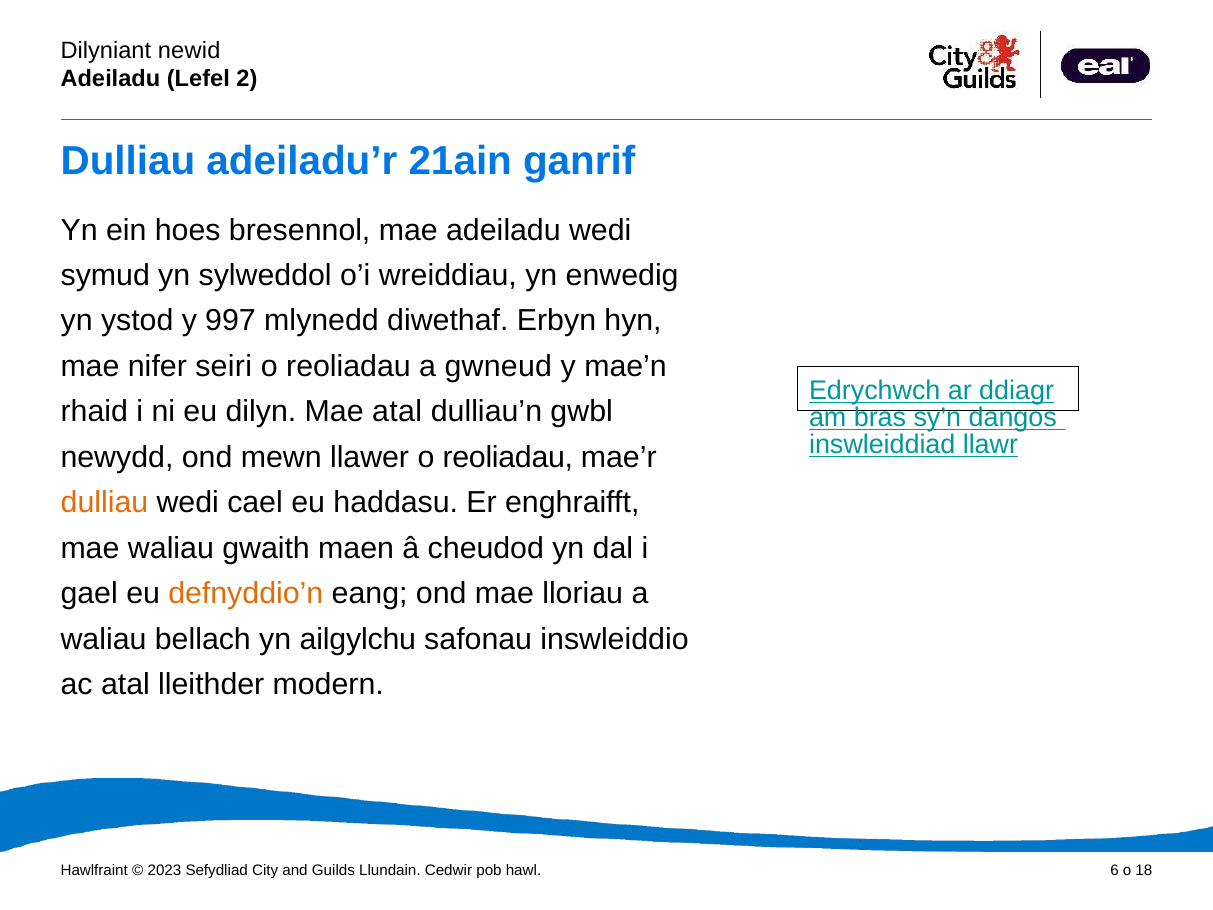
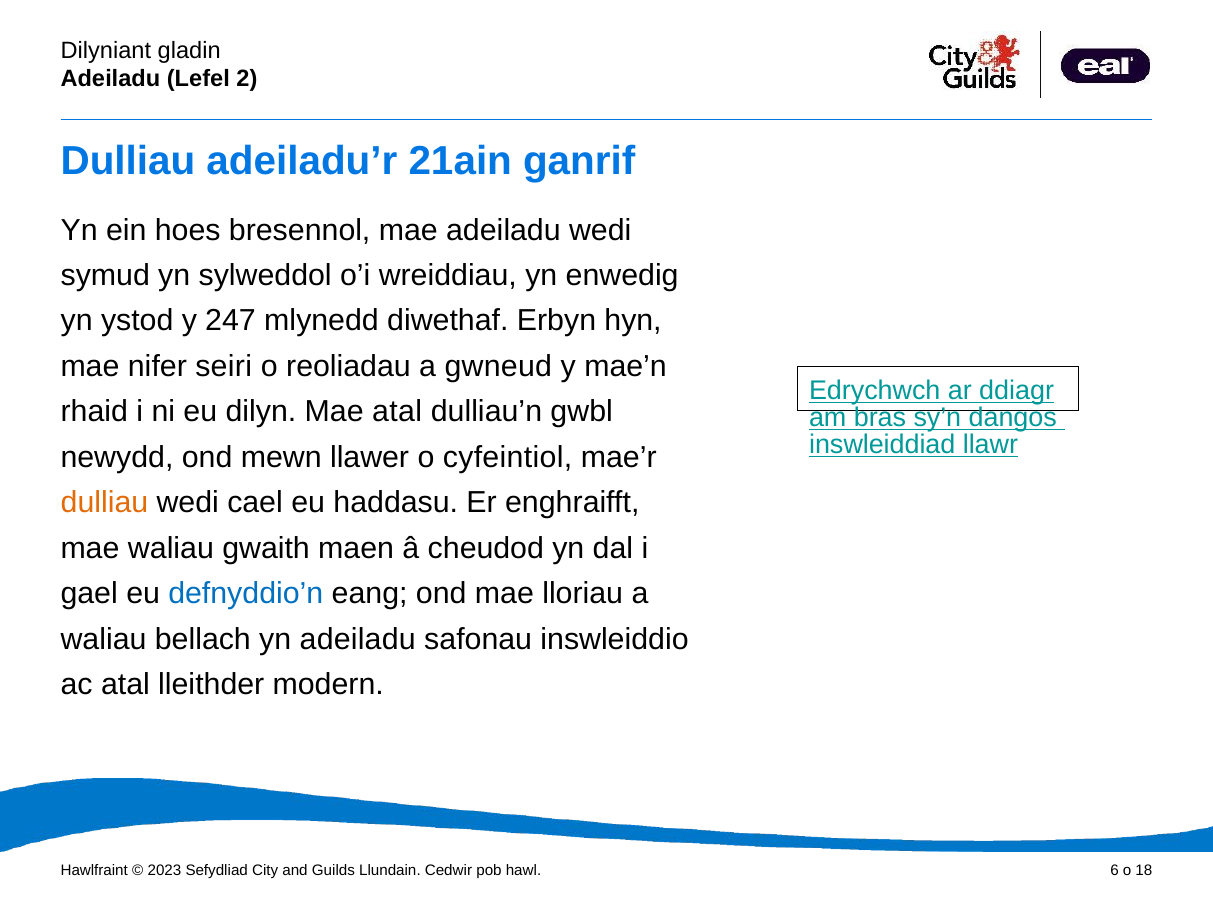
newid: newid -> gladin (189, 51)
997: 997 -> 247 (231, 321)
llawer o reoliadau: reoliadau -> cyfeintiol (508, 457)
defnyddio’n colour: orange -> blue (246, 594)
yn ailgylchu: ailgylchu -> adeiladu (358, 639)
